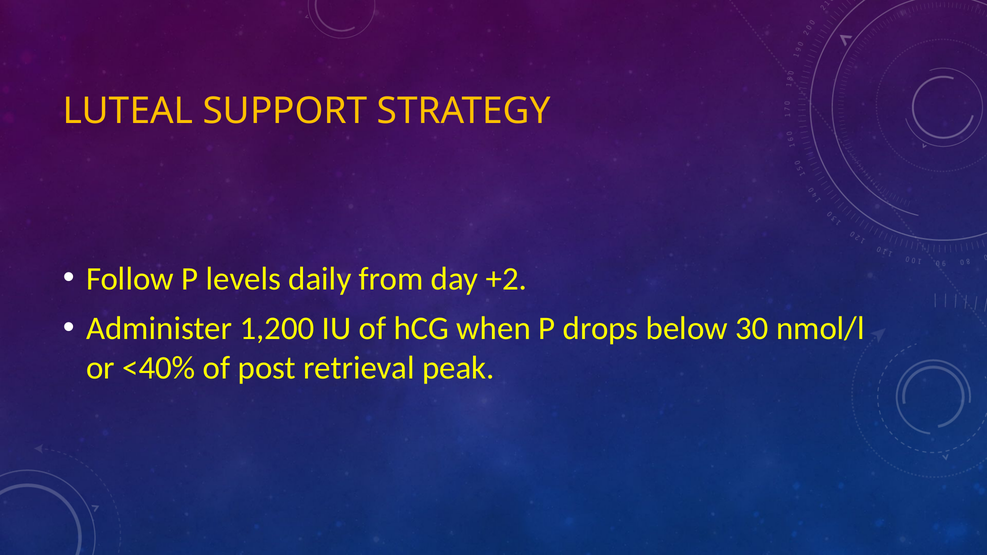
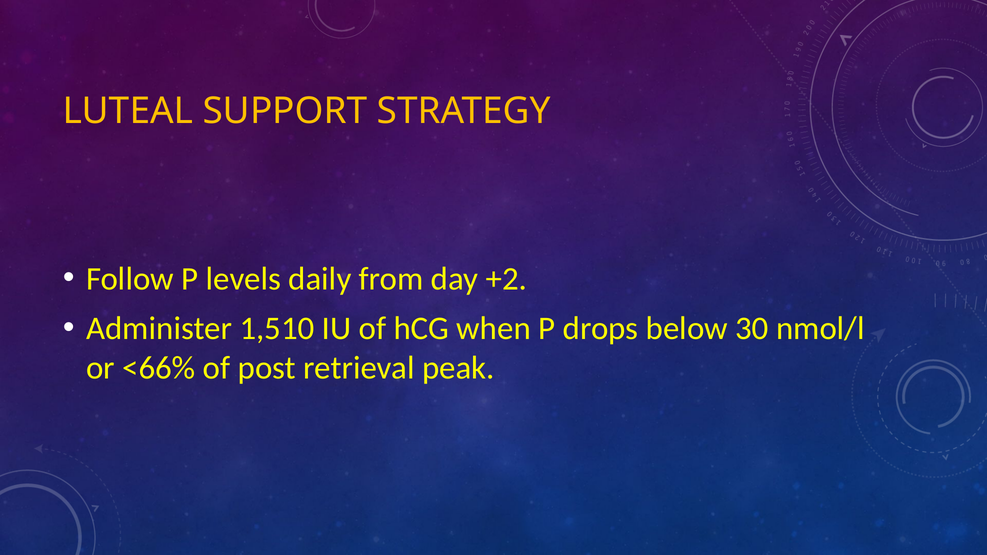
1,200: 1,200 -> 1,510 (277, 329)
<40%: <40% -> <66% (159, 368)
